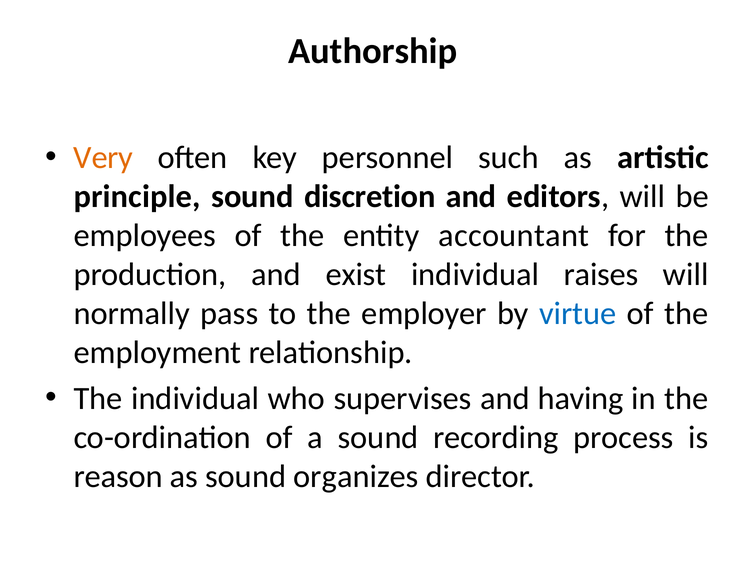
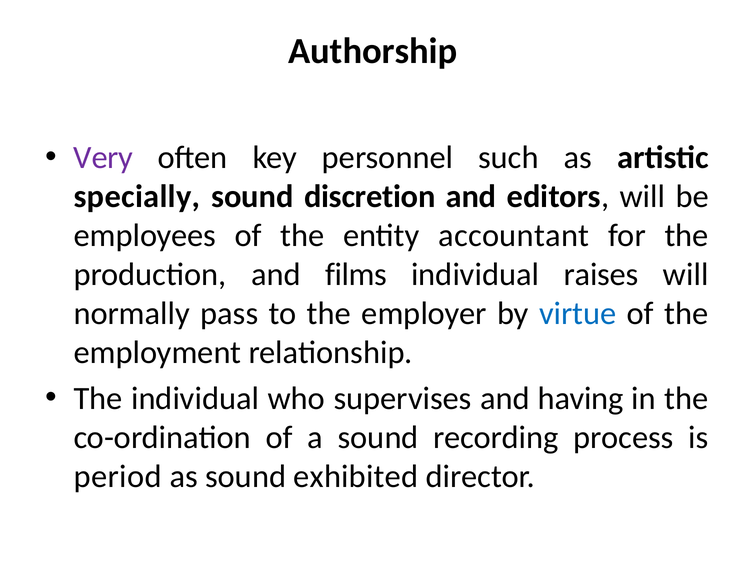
Very colour: orange -> purple (103, 157)
principle: principle -> specially (137, 196)
exist: exist -> films (356, 274)
reason: reason -> period (118, 476)
organizes: organizes -> exhibited (356, 476)
